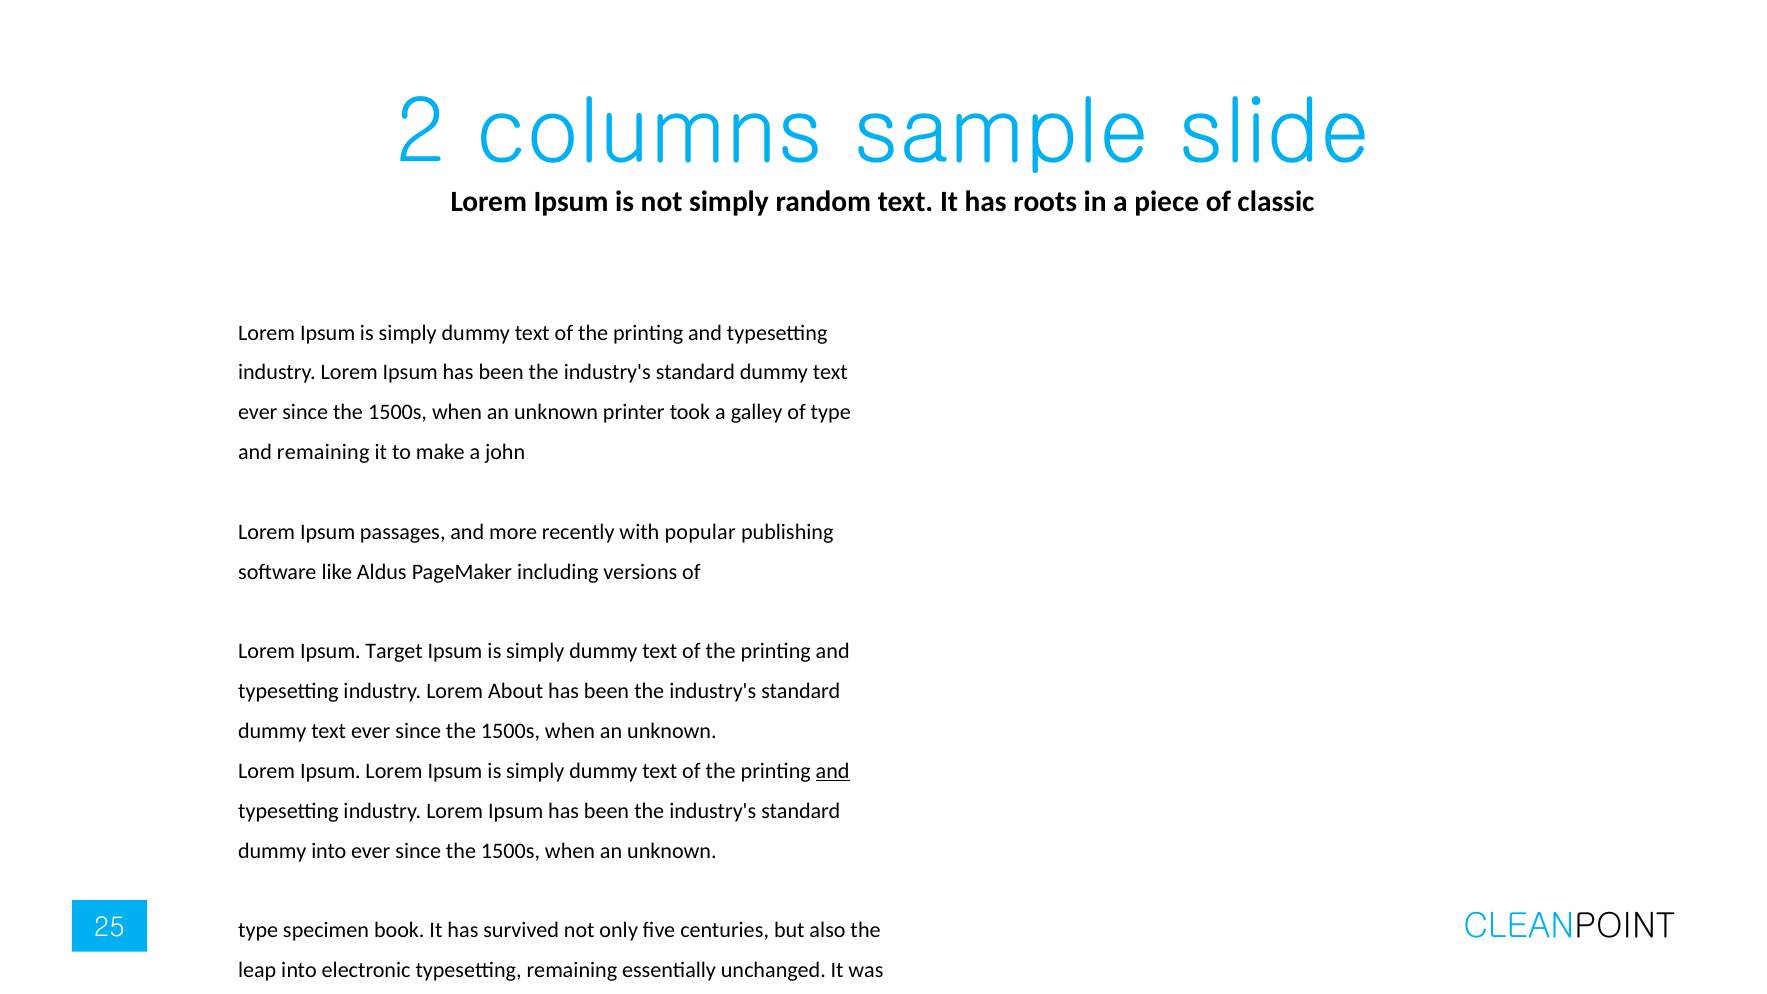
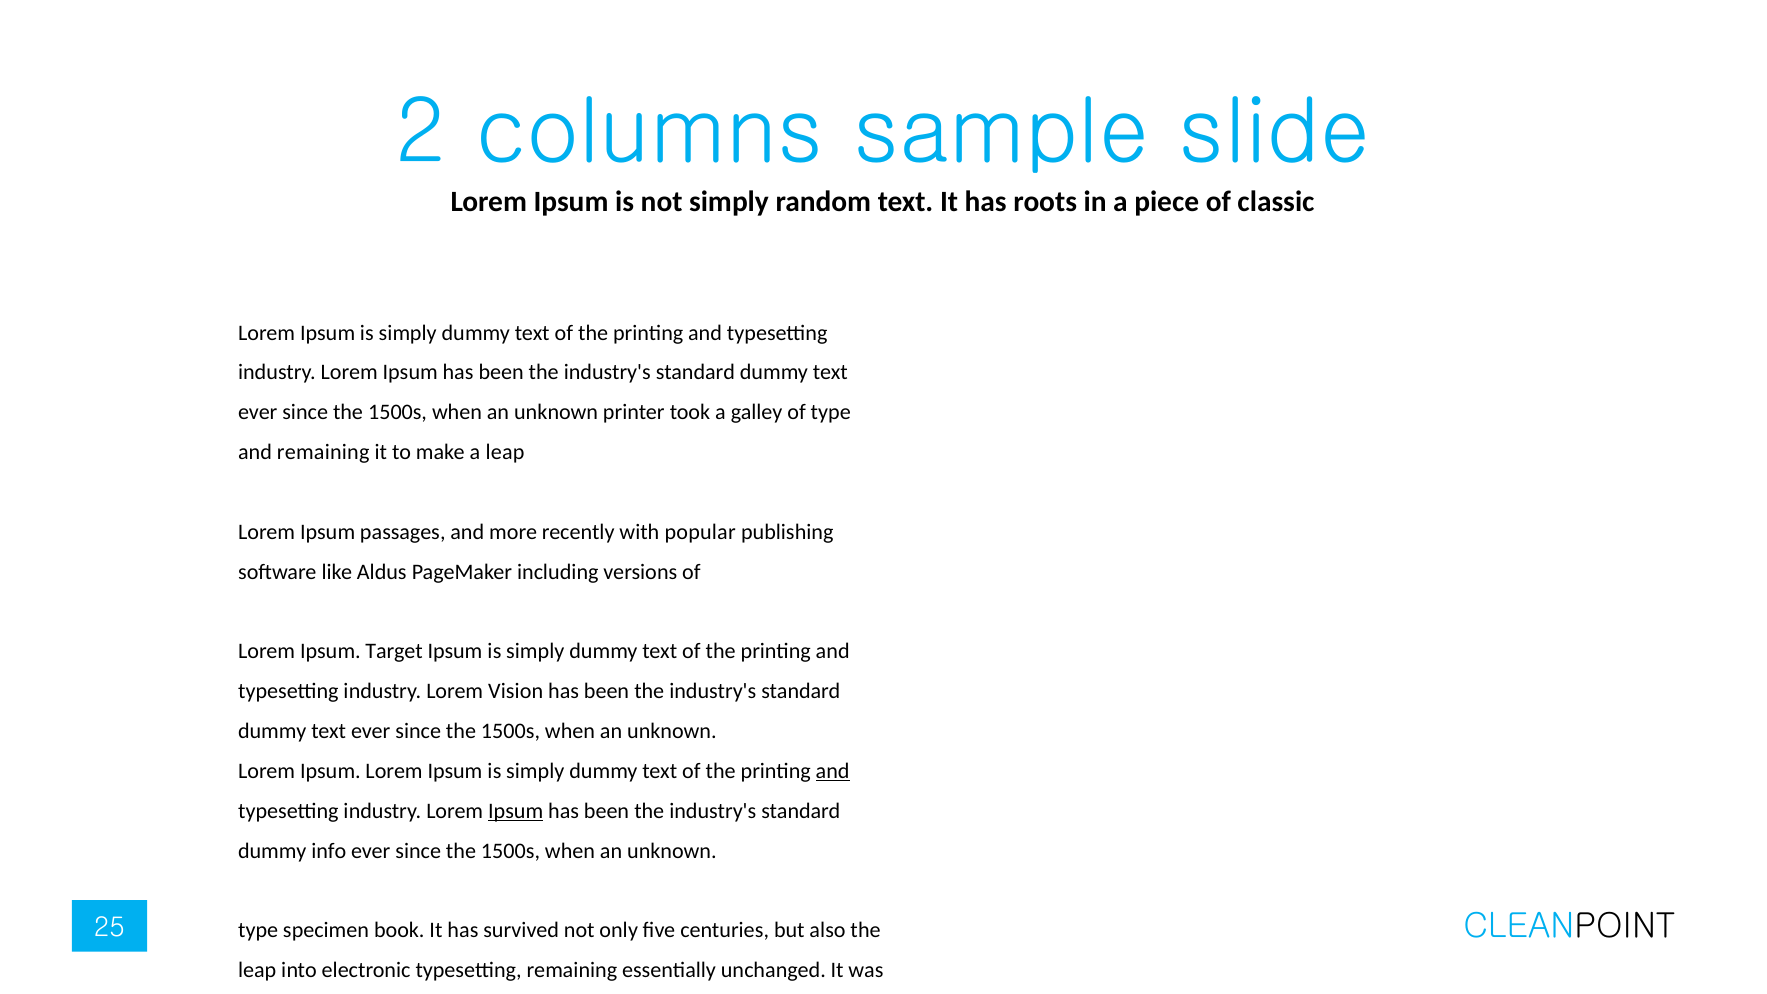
a john: john -> leap (505, 452)
About: About -> Vision (516, 691)
Ipsum underline: none -> present (516, 811)
dummy into: into -> info (329, 851)
